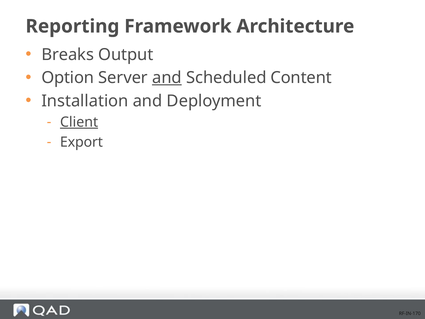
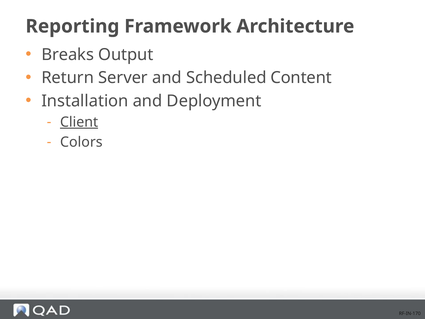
Option: Option -> Return (68, 78)
and underline: present -> none (167, 78)
Export: Export -> Colors (81, 142)
